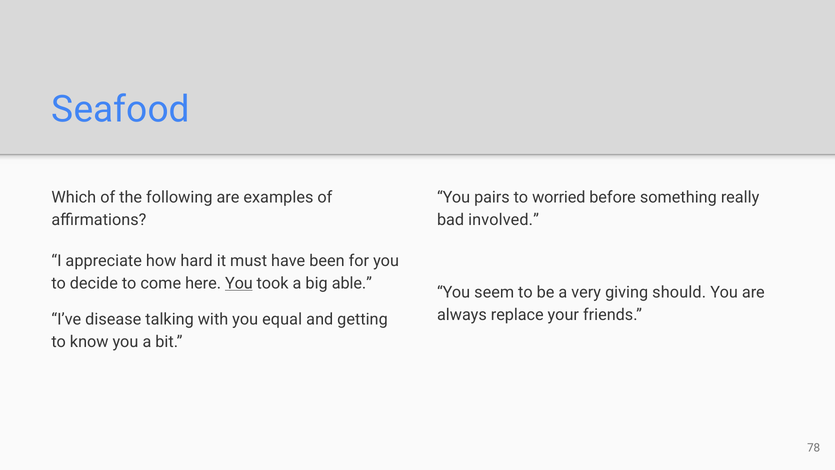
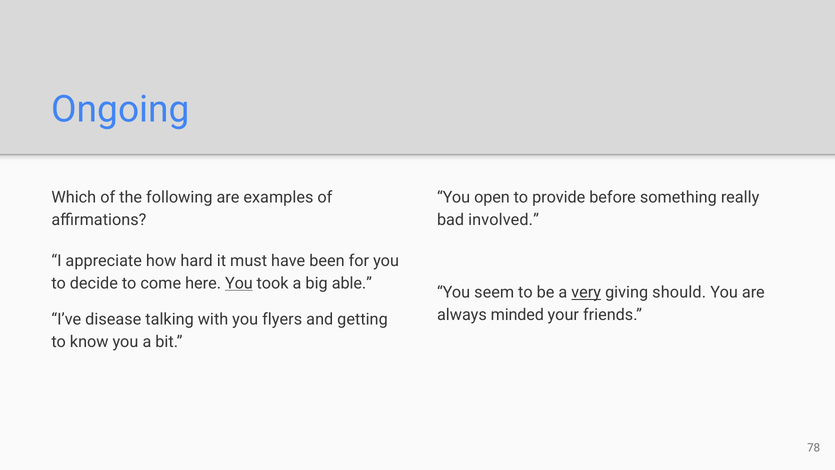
Seafood: Seafood -> Ongoing (121, 110)
pairs: pairs -> open (492, 197)
worried: worried -> provide (559, 197)
very underline: none -> present (586, 292)
replace: replace -> minded (517, 315)
equal: equal -> flyers (282, 319)
